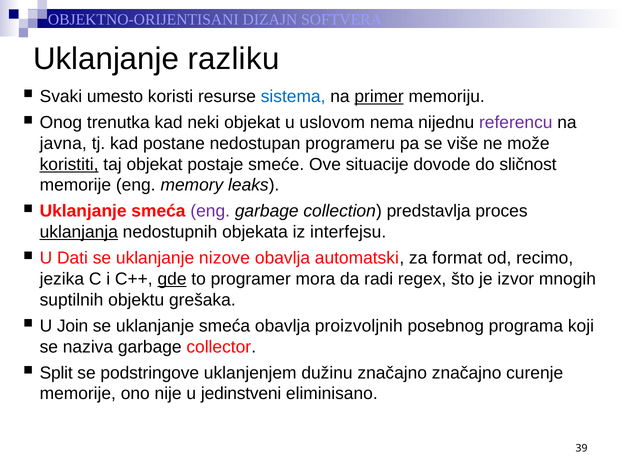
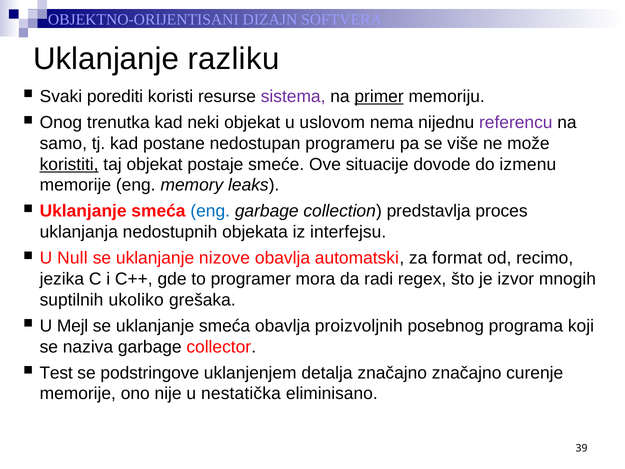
umesto: umesto -> porediti (115, 97)
sistema colour: blue -> purple (293, 97)
javna: javna -> samo (63, 143)
sličnost: sličnost -> izmenu (528, 164)
eng colour: purple -> blue (210, 211)
uklanjanja underline: present -> none (79, 232)
Dati: Dati -> Null (72, 258)
gde underline: present -> none (172, 279)
objektu: objektu -> ukoliko (136, 300)
Join: Join -> Mejl (73, 326)
Split: Split -> Test (56, 373)
dužinu: dužinu -> detalja (327, 373)
jedinstveni: jedinstveni -> nestatička (241, 394)
